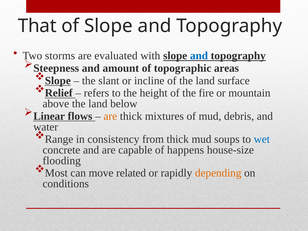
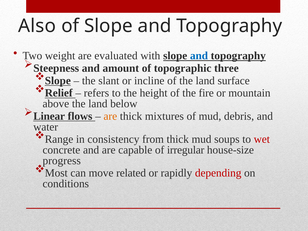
That: That -> Also (37, 26)
storms: storms -> weight (60, 56)
areas: areas -> three (226, 68)
wet colour: blue -> red (262, 139)
happens: happens -> irregular (186, 150)
flooding: flooding -> progress (62, 161)
depending colour: orange -> red (218, 173)
